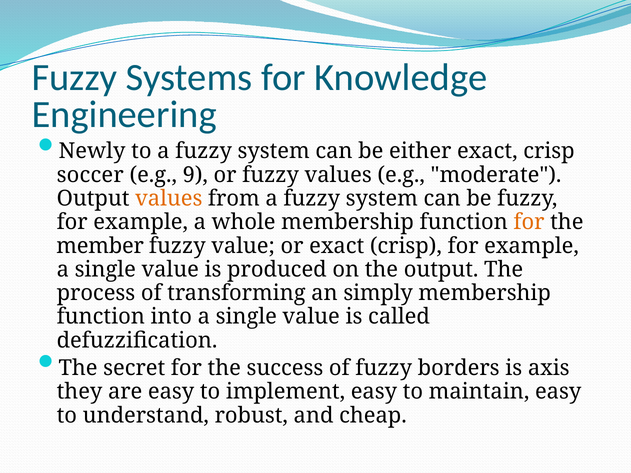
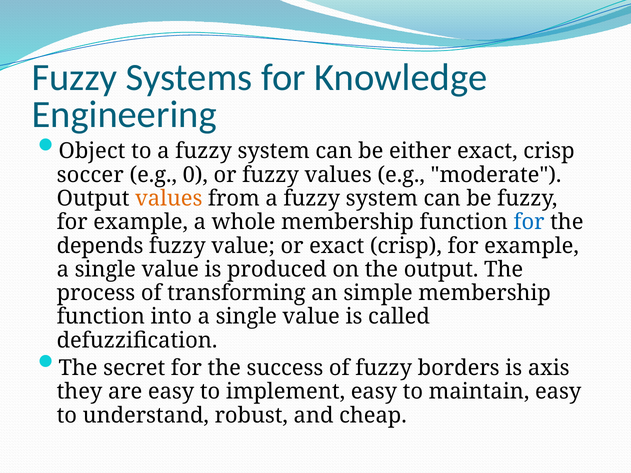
Newly: Newly -> Object (92, 151)
9: 9 -> 0 (195, 175)
for colour: orange -> blue (529, 222)
member: member -> depends (100, 246)
simply: simply -> simple (378, 293)
